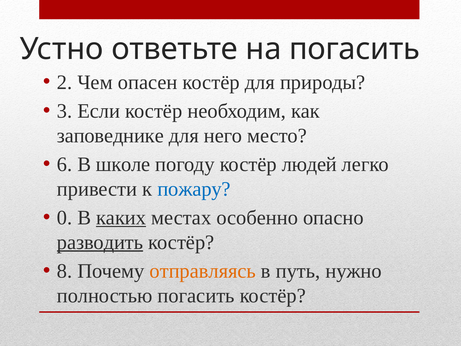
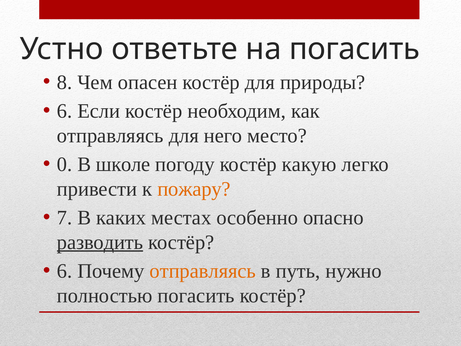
2: 2 -> 8 (65, 82)
3: 3 -> 6 (65, 111)
заповеднике: заповеднике -> отправляясь (110, 136)
6: 6 -> 0 (65, 164)
людей: людей -> какую (309, 164)
пожару colour: blue -> orange (194, 189)
0: 0 -> 7 (65, 217)
каких underline: present -> none (121, 217)
8: 8 -> 6 (65, 271)
